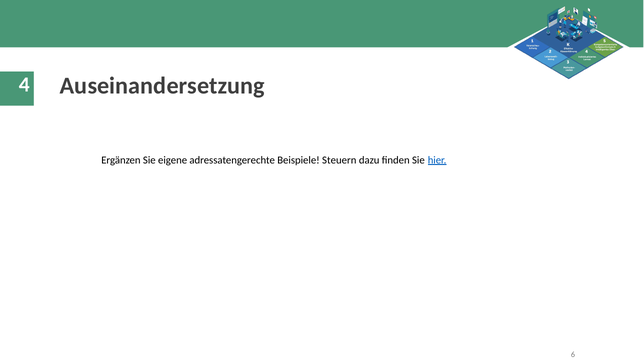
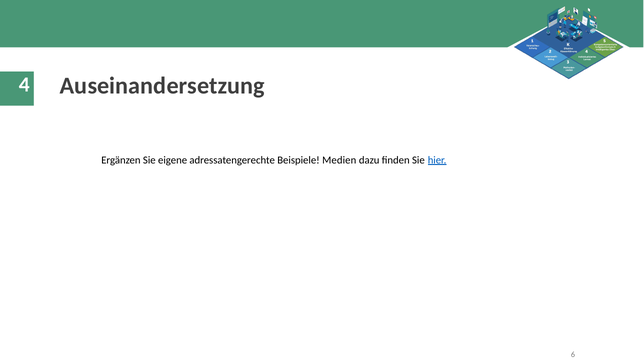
Steuern: Steuern -> Medien (339, 160)
